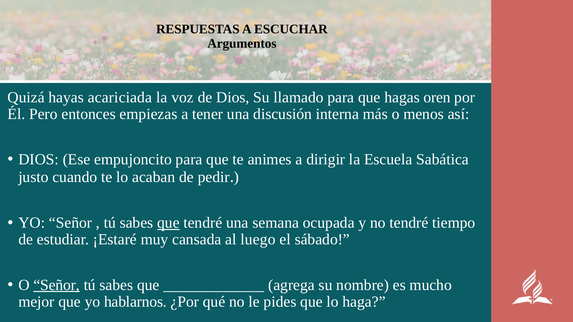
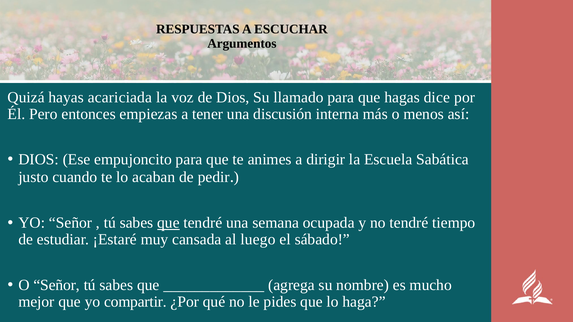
oren: oren -> dice (437, 97)
Señor underline: present -> none (57, 285)
hablarnos: hablarnos -> compartir (135, 302)
